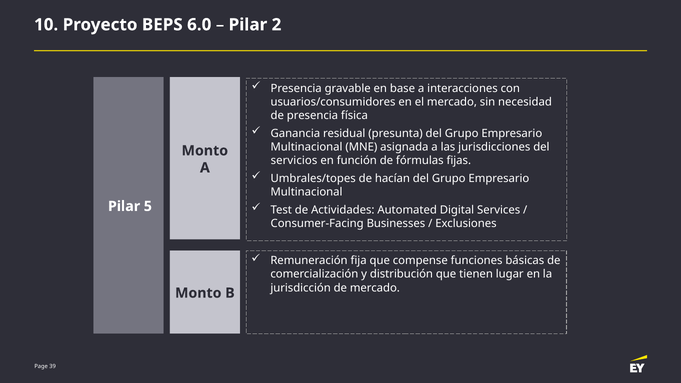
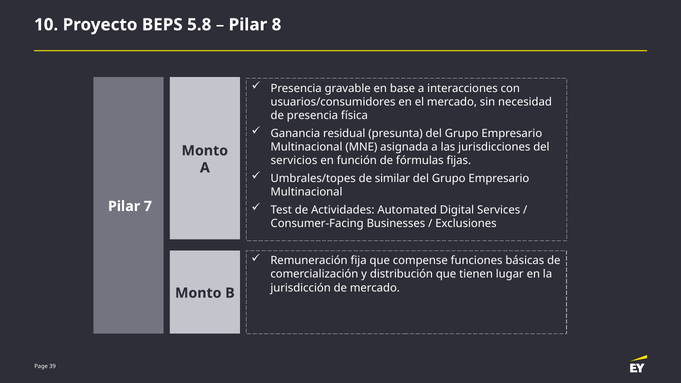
6.0: 6.0 -> 5.8 (199, 25)
2: 2 -> 8 (276, 25)
hacían: hacían -> similar (392, 178)
5: 5 -> 7 (148, 206)
